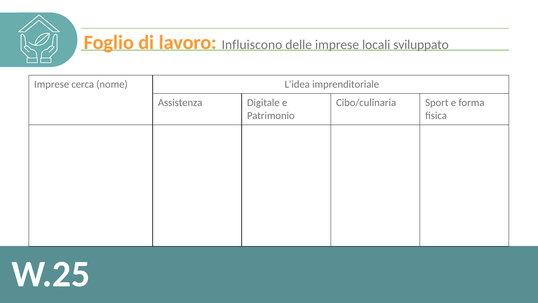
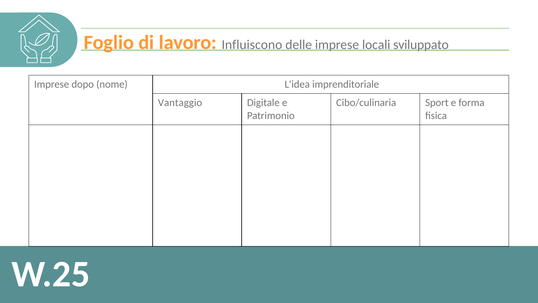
cerca: cerca -> dopo (83, 84)
Assistenza: Assistenza -> Vantaggio (180, 103)
